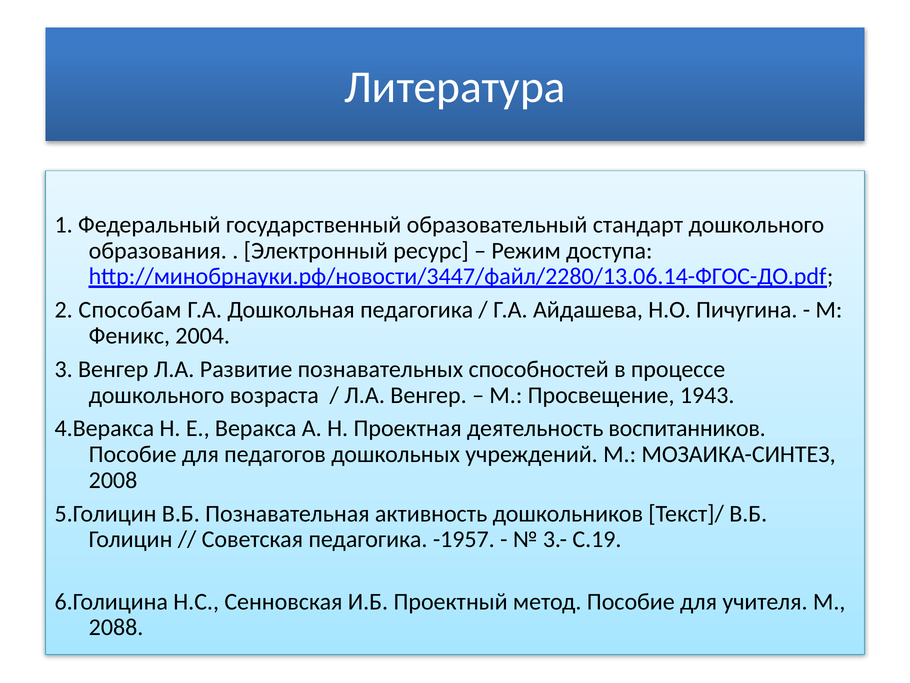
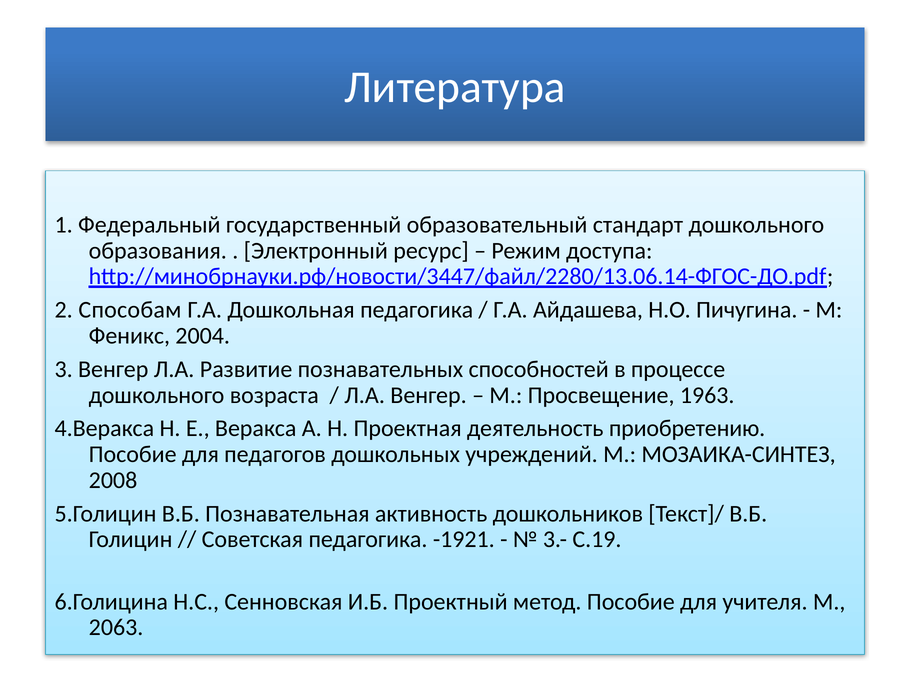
1943: 1943 -> 1963 (707, 395)
воспитанников: воспитанников -> приобретению (687, 428)
-1957: -1957 -> -1921 (464, 539)
2088: 2088 -> 2063 (116, 627)
